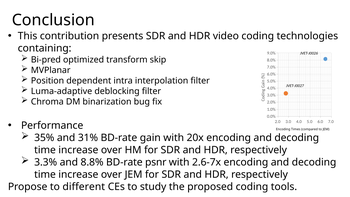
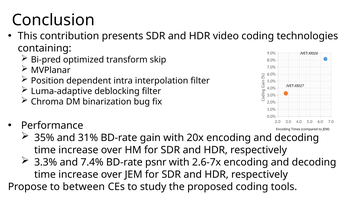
8.8%: 8.8% -> 7.4% (92, 162)
different: different -> between (84, 187)
